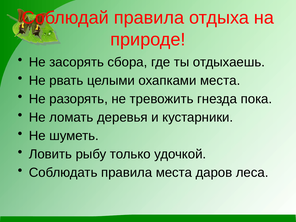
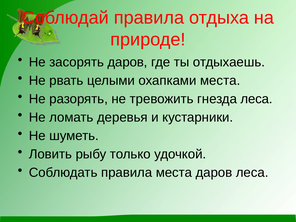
засорять сбора: сбора -> даров (128, 62)
гнезда пока: пока -> леса (257, 99)
